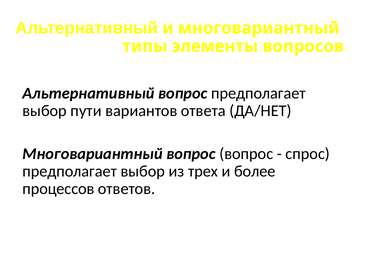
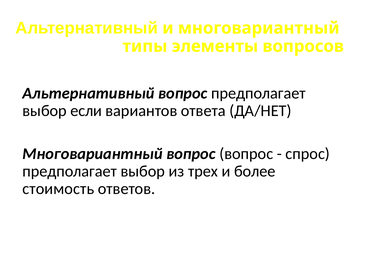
пути: пути -> если (86, 111)
процессов: процессов -> стоимость (58, 189)
